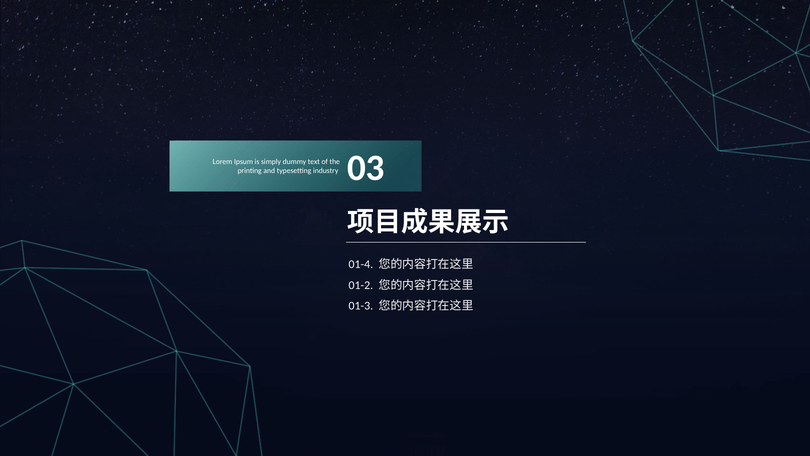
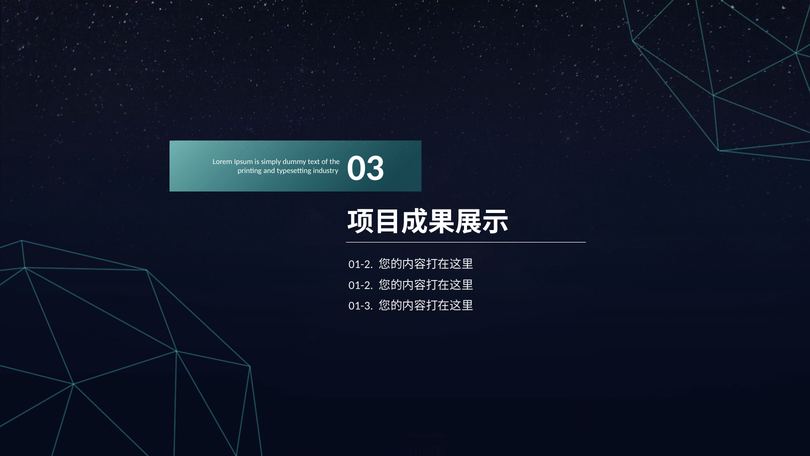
01-4: 01-4 -> 01-2 (361, 264)
